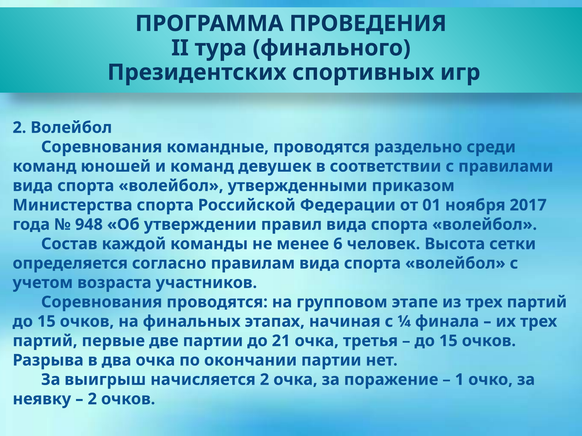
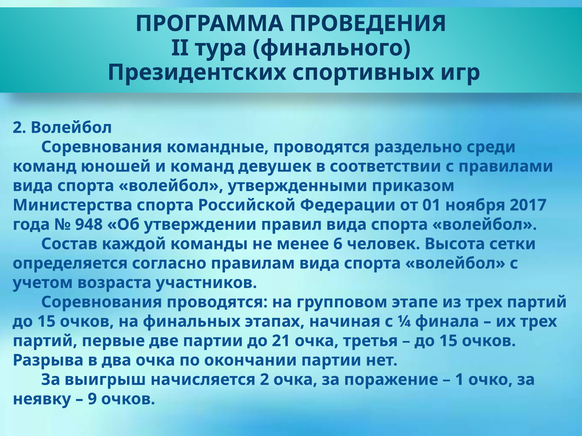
2: 2 -> 9 (92, 399)
